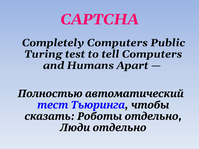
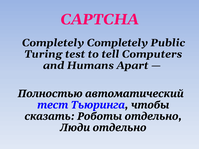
Completely Computers: Computers -> Completely (117, 43)
